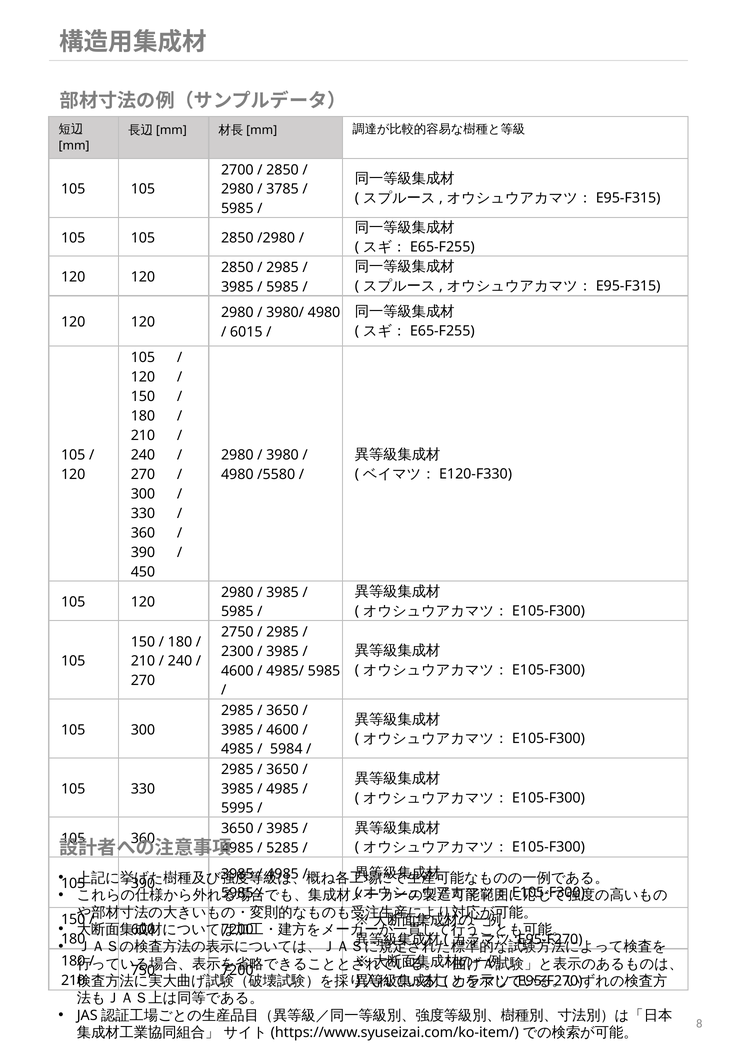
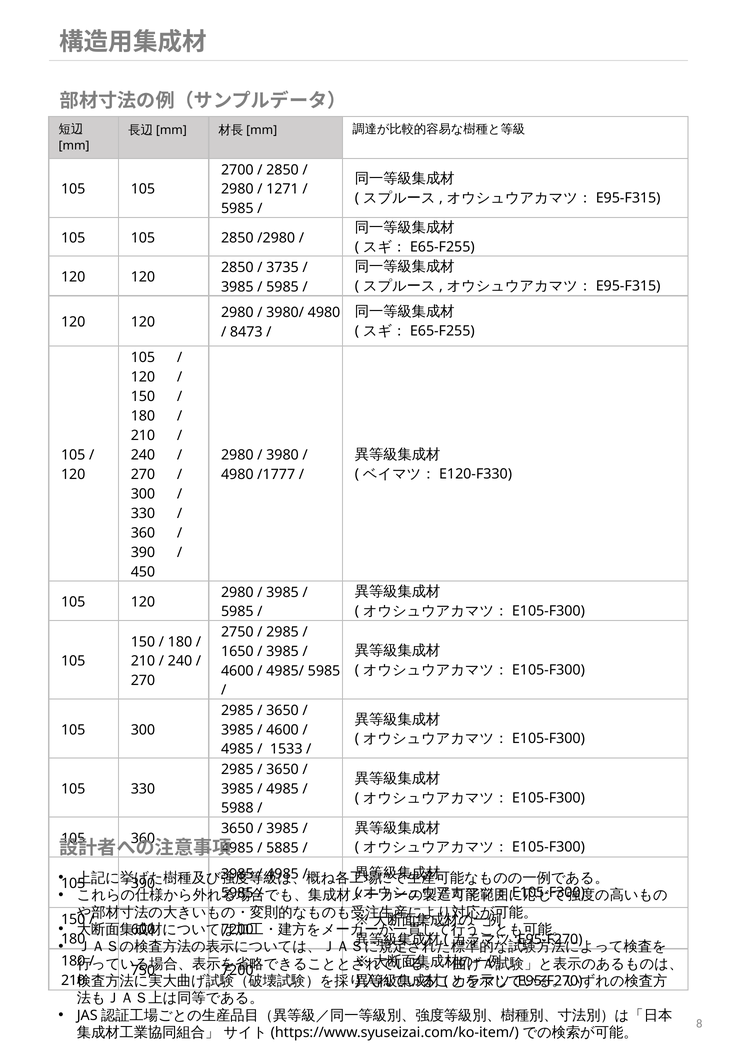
3785: 3785 -> 1271 (282, 189)
2985: 2985 -> 3735 (282, 268)
6015: 6015 -> 8473 (246, 332)
/5580: /5580 -> /1777 (276, 475)
2300: 2300 -> 1650 (237, 652)
5984: 5984 -> 1533 (286, 750)
5995: 5995 -> 5988 (237, 809)
5285: 5285 -> 5885 (282, 848)
